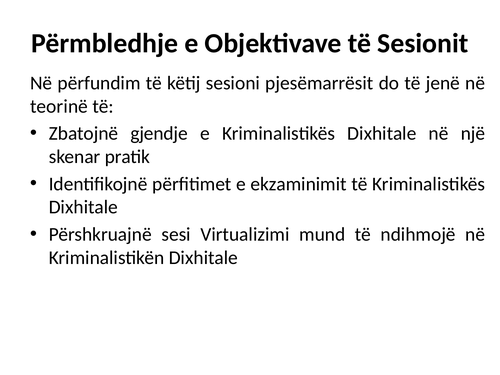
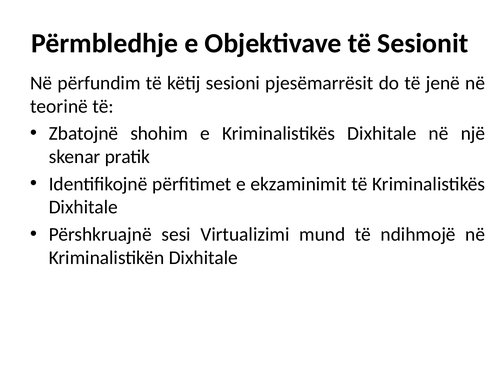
gjendje: gjendje -> shohim (159, 133)
